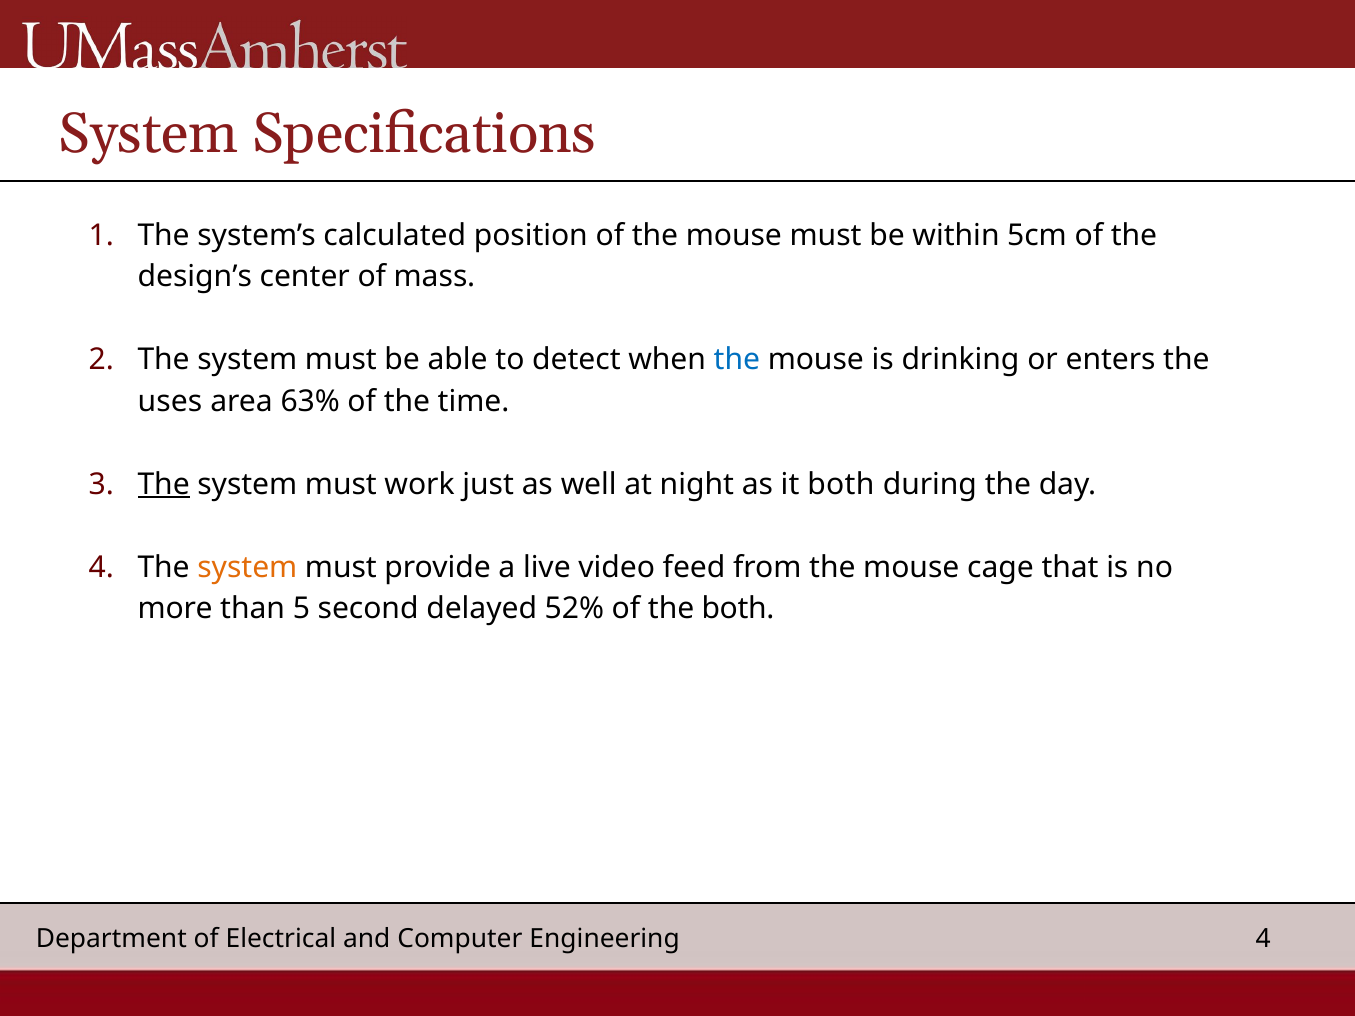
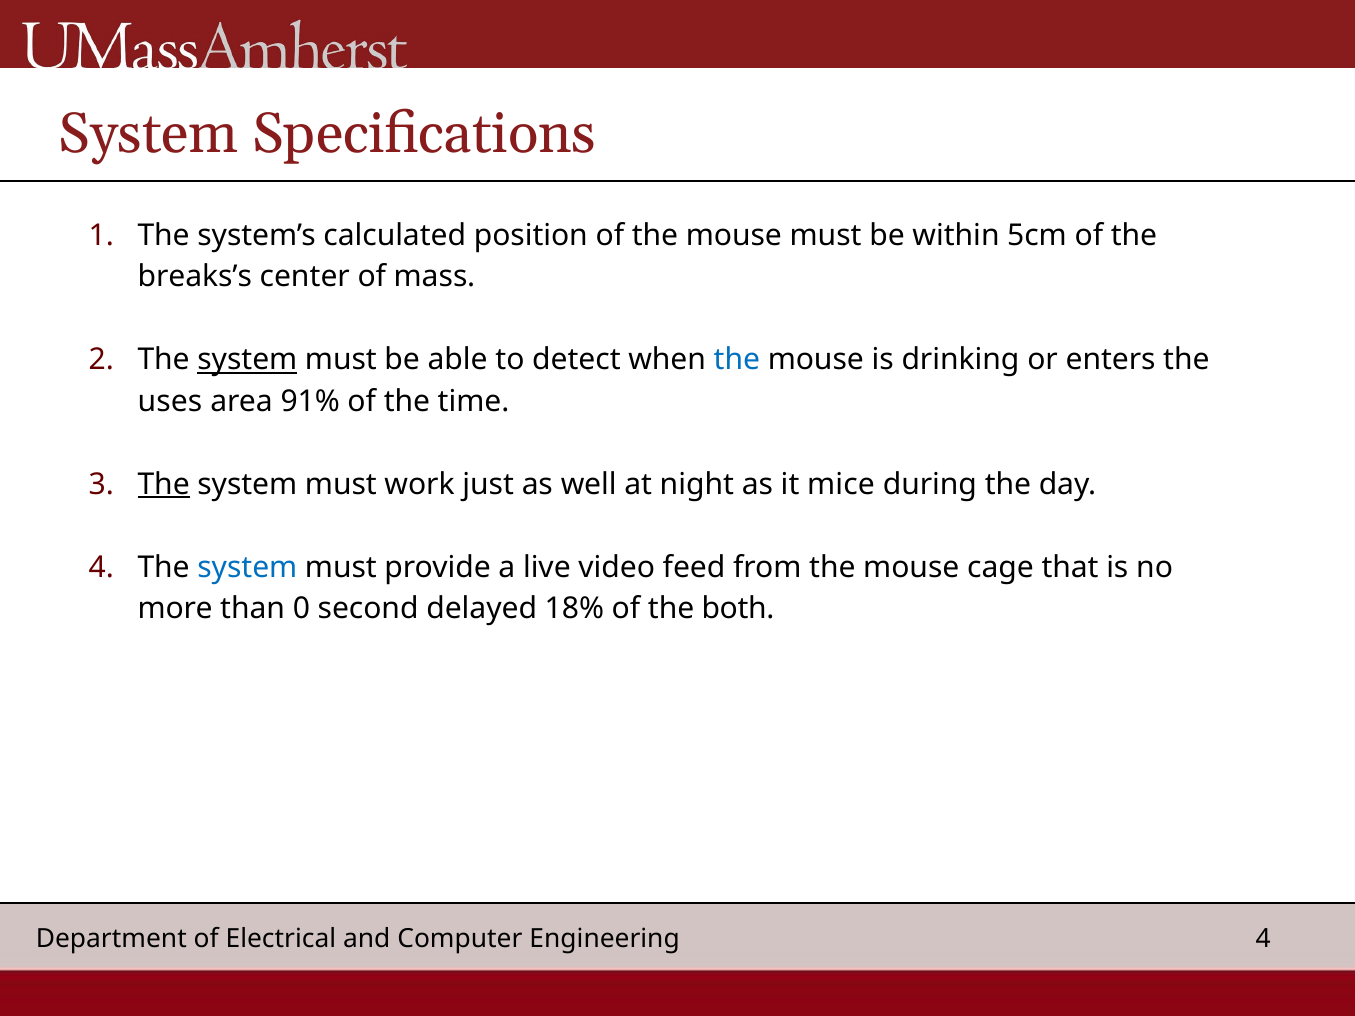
design’s: design’s -> breaks’s (195, 277)
system underline: none -> present (247, 360)
63%: 63% -> 91% (310, 401)
it both: both -> mice (841, 484)
system colour: orange -> blue (247, 567)
5: 5 -> 0 (301, 609)
52%: 52% -> 18% (574, 609)
